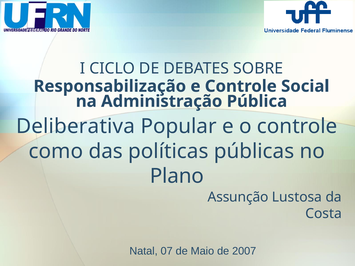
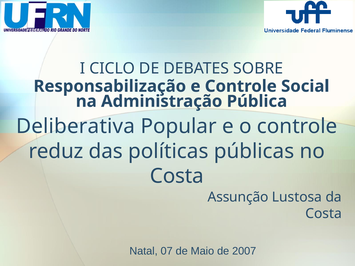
como: como -> reduz (56, 151)
Plano: Plano -> Costa (177, 176)
